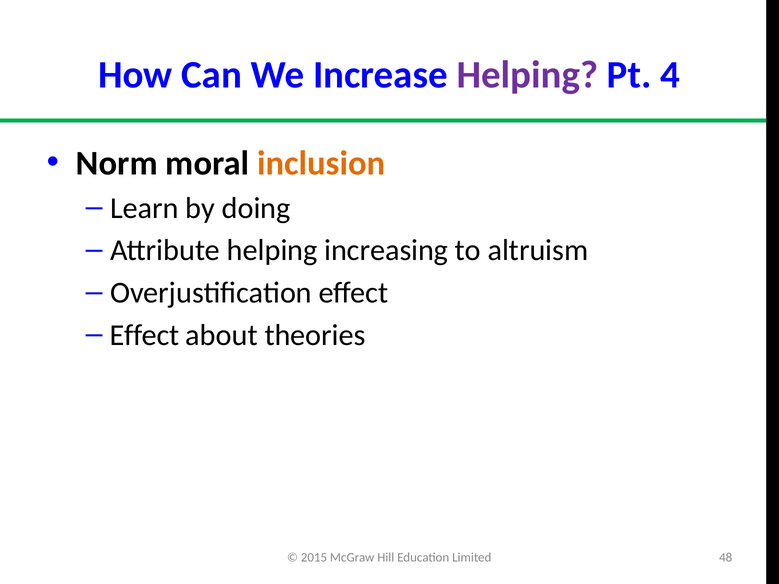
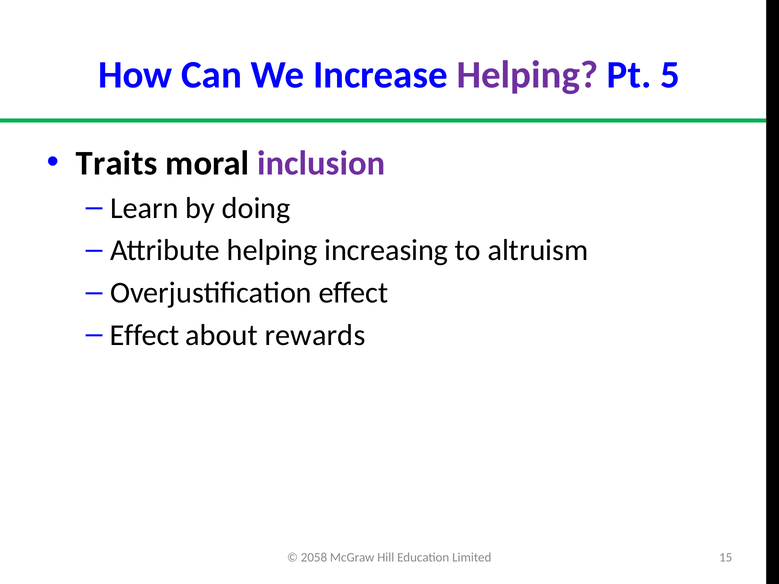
4: 4 -> 5 (670, 75)
Norm: Norm -> Traits (117, 163)
inclusion colour: orange -> purple (321, 163)
theories: theories -> rewards (315, 335)
2015: 2015 -> 2058 (314, 558)
48: 48 -> 15 (726, 558)
